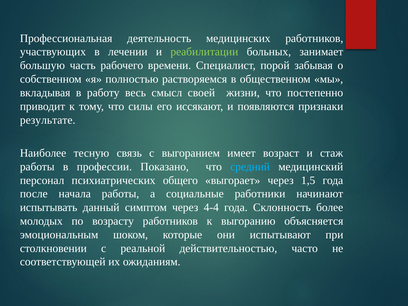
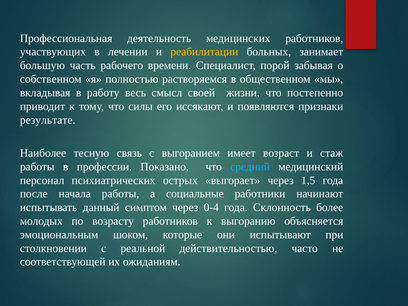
реабилитации colour: light green -> yellow (204, 52)
общего: общего -> острых (180, 180)
4-4: 4-4 -> 0-4 (211, 207)
